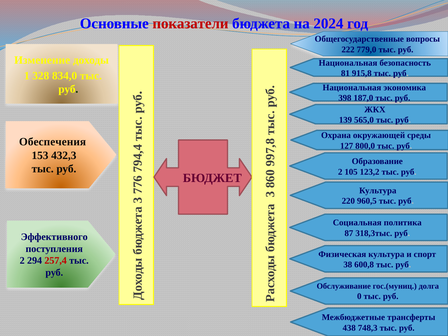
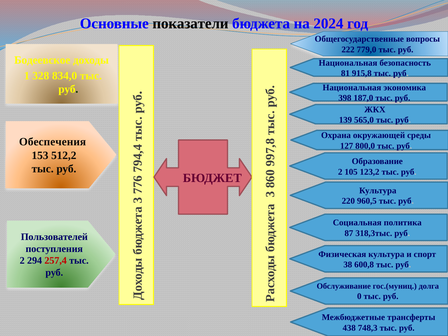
показатели colour: red -> black (190, 24)
Изменение: Изменение -> Бодеевское (42, 60)
432,3: 432,3 -> 512,2 (64, 155)
Эффективного: Эффективного -> Пользователей (54, 237)
